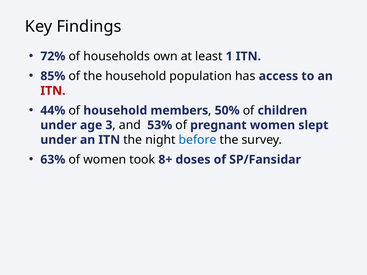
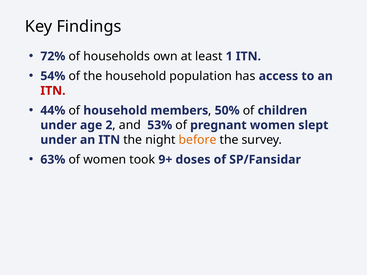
85%: 85% -> 54% (53, 76)
3: 3 -> 2 (109, 125)
before colour: blue -> orange (198, 140)
8+: 8+ -> 9+ (165, 160)
